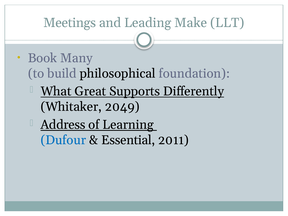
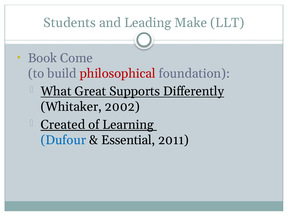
Meetings: Meetings -> Students (70, 23)
Many: Many -> Come (76, 58)
philosophical colour: black -> red (118, 73)
2049: 2049 -> 2002 (122, 107)
Address: Address -> Created (63, 125)
